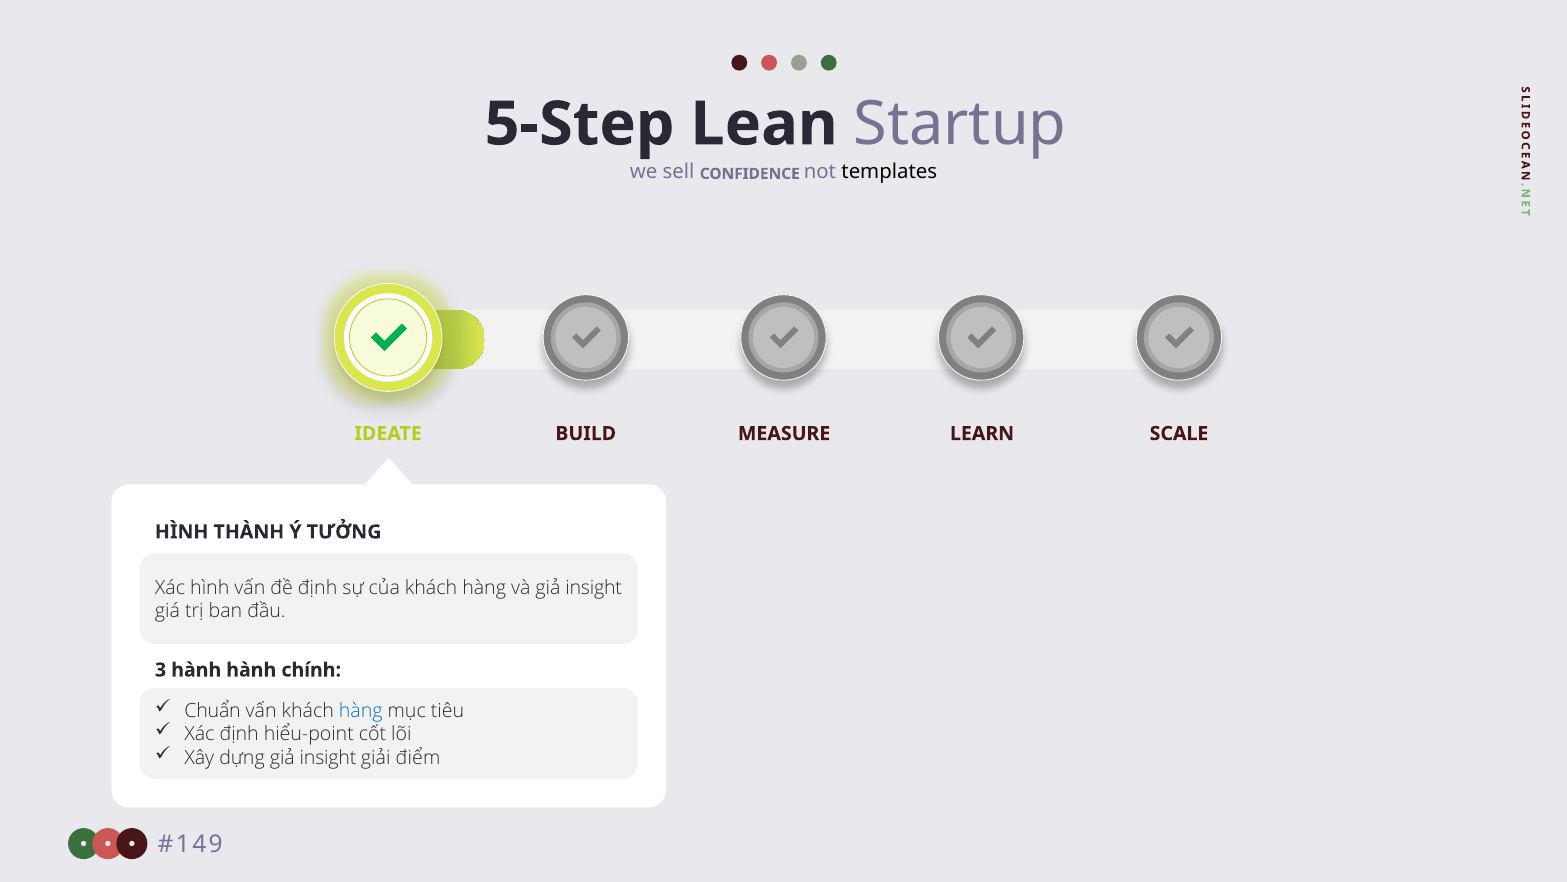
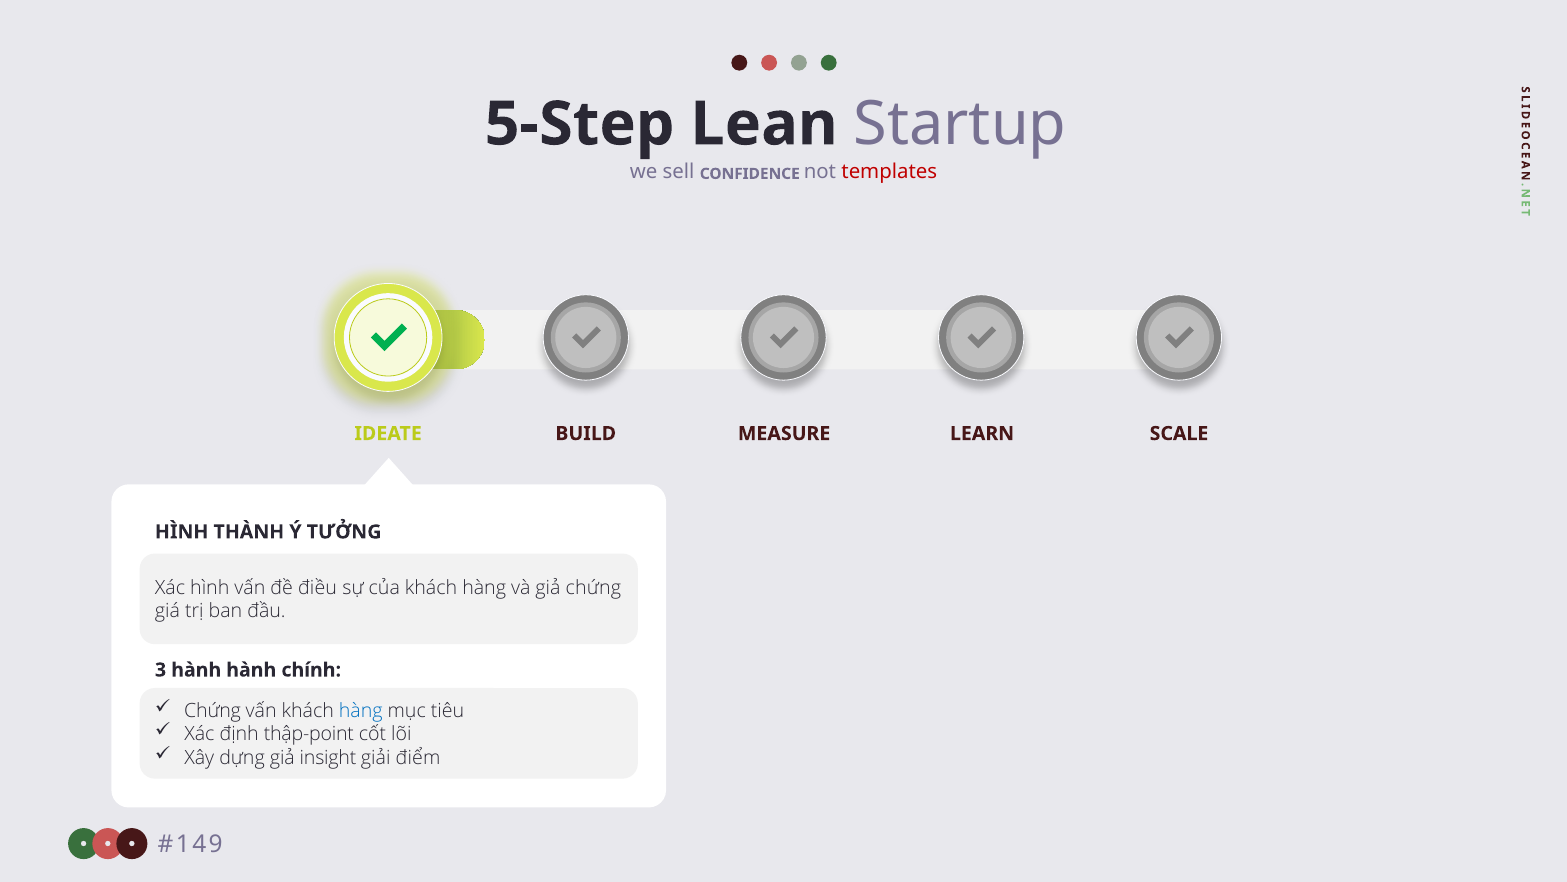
templates colour: black -> red (889, 172)
đề định: định -> điều (318, 587)
và giả insight: insight -> chứng (593, 587)
Chuẩn: Chuẩn -> Chứng (213, 710)
hiểu-point: hiểu-point -> thập-point (309, 734)
